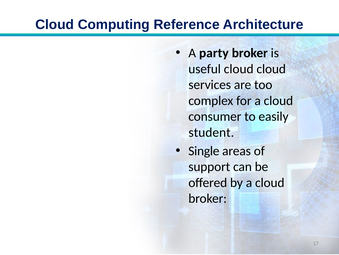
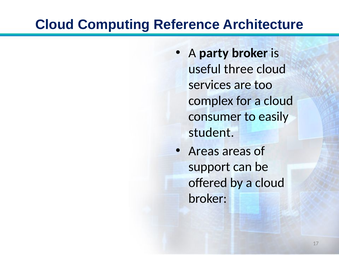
useful cloud: cloud -> three (239, 69)
Single: Single -> Areas (204, 150)
